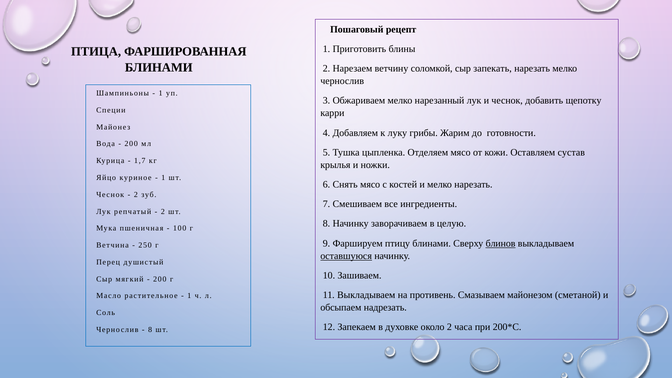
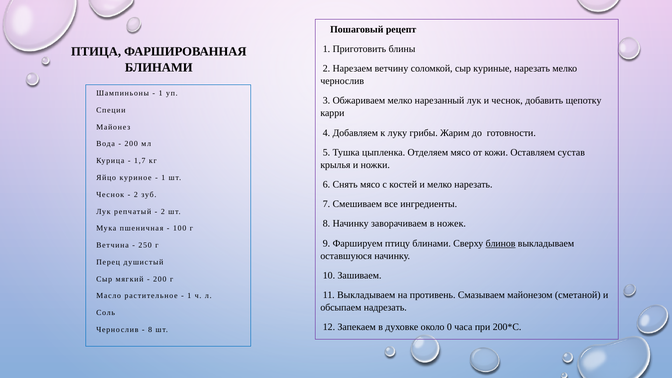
запекать: запекать -> куриные (493, 69)
целую: целую -> ножек (451, 224)
оставшуюся underline: present -> none (346, 256)
около 2: 2 -> 0 (449, 327)
